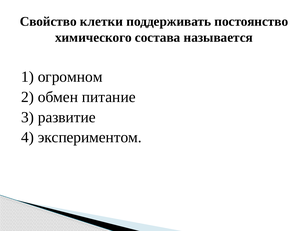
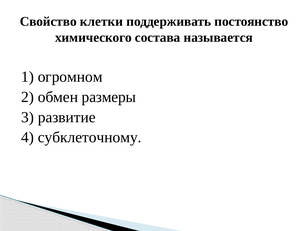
питание: питание -> размеры (109, 97)
экспериментом: экспериментом -> субклеточному (90, 137)
